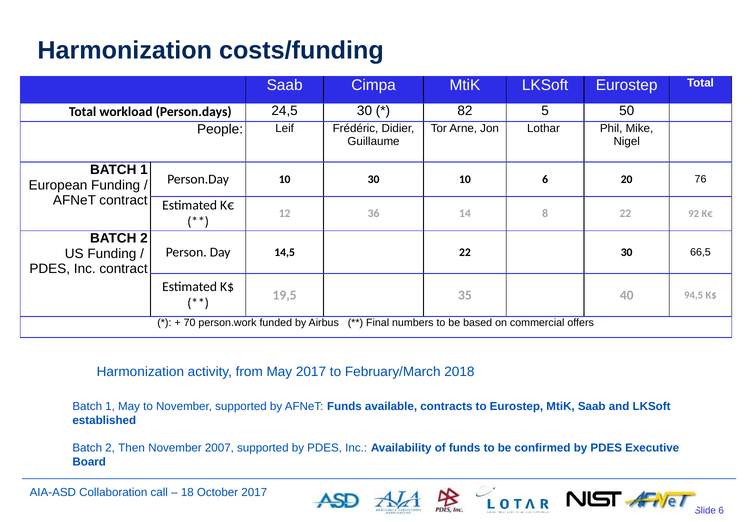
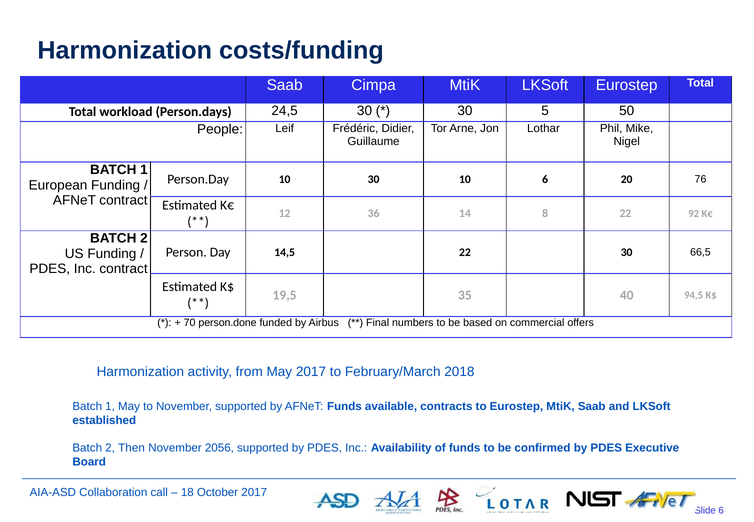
82: 82 -> 30 (465, 111)
person.work: person.work -> person.done (228, 323)
2007: 2007 -> 2056 (219, 448)
